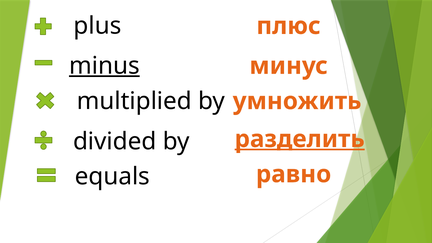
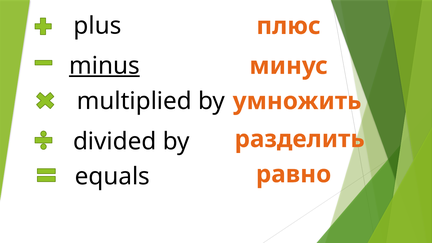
разделить underline: present -> none (300, 139)
